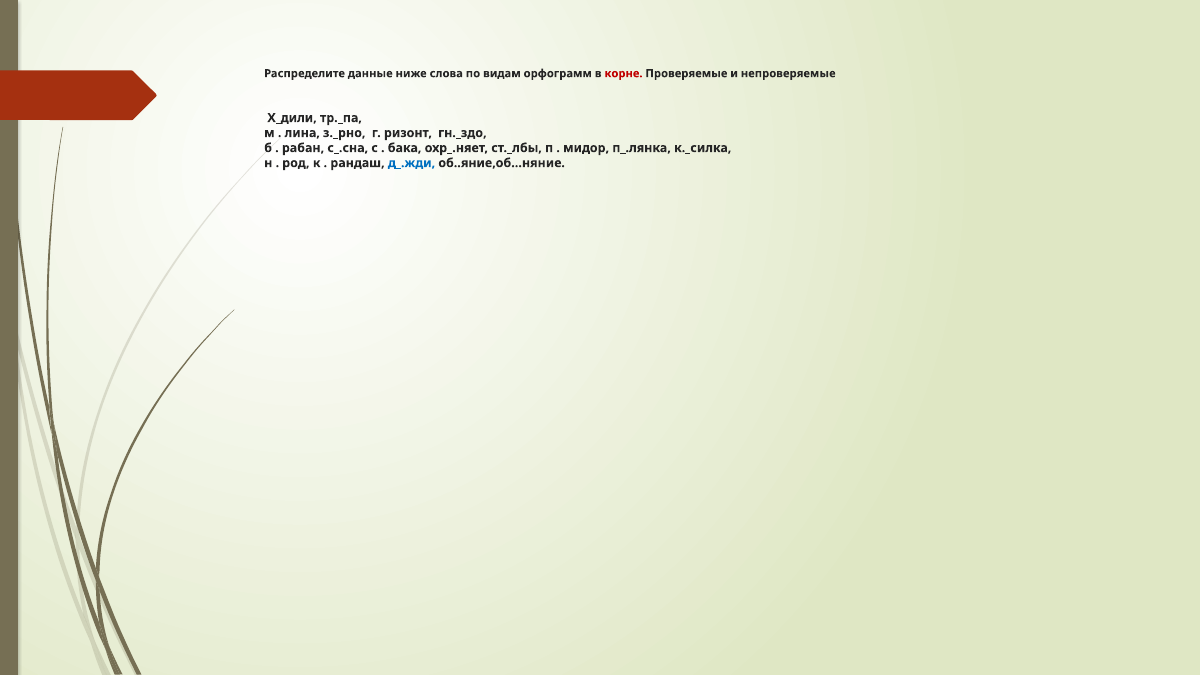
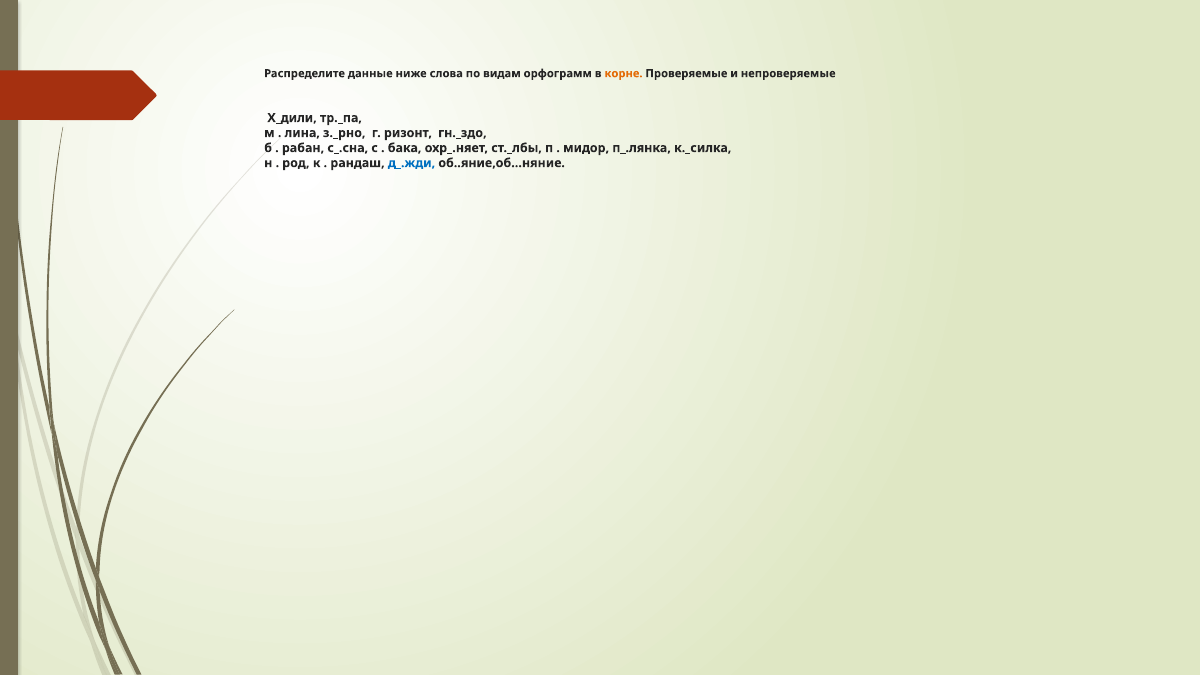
корне colour: red -> orange (624, 73)
